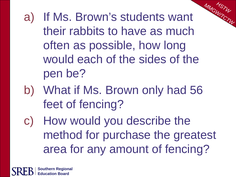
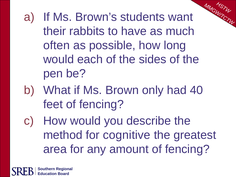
56: 56 -> 40 (196, 90)
purchase: purchase -> cognitive (127, 135)
